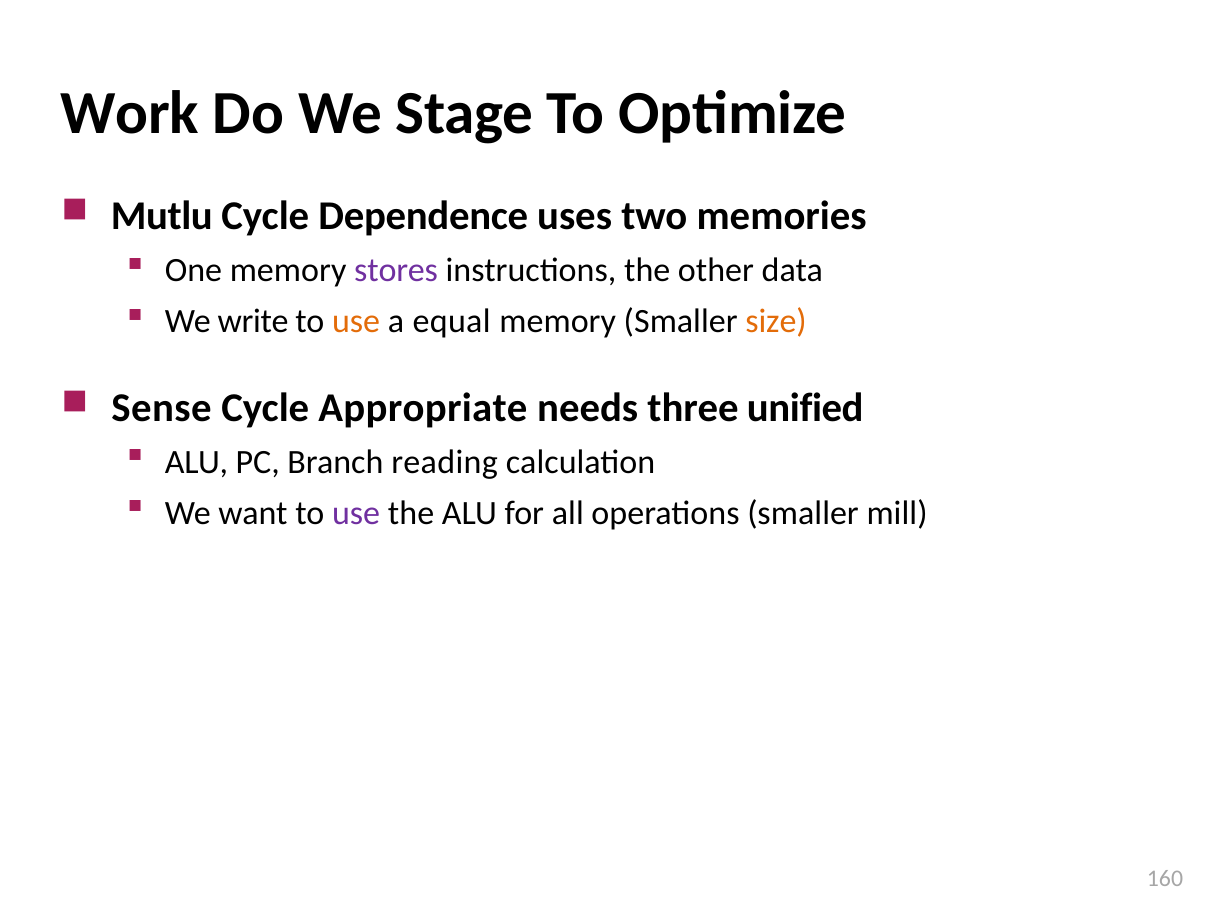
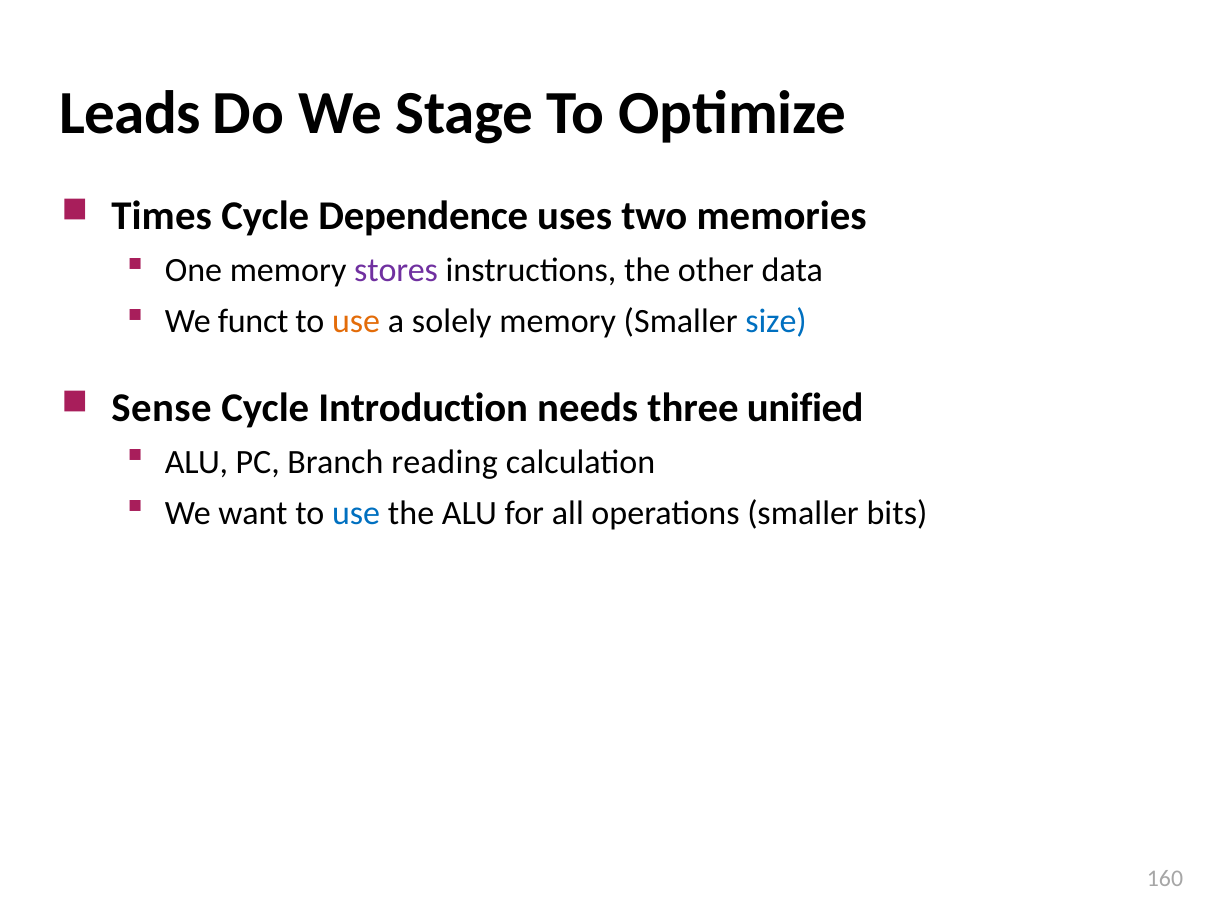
Work: Work -> Leads (130, 113)
Mutlu: Mutlu -> Times (162, 216)
write: write -> funct (253, 321)
equal: equal -> solely (452, 321)
size colour: orange -> blue (776, 321)
Appropriate: Appropriate -> Introduction (423, 408)
use colour: purple -> blue (356, 513)
mill: mill -> bits (897, 513)
